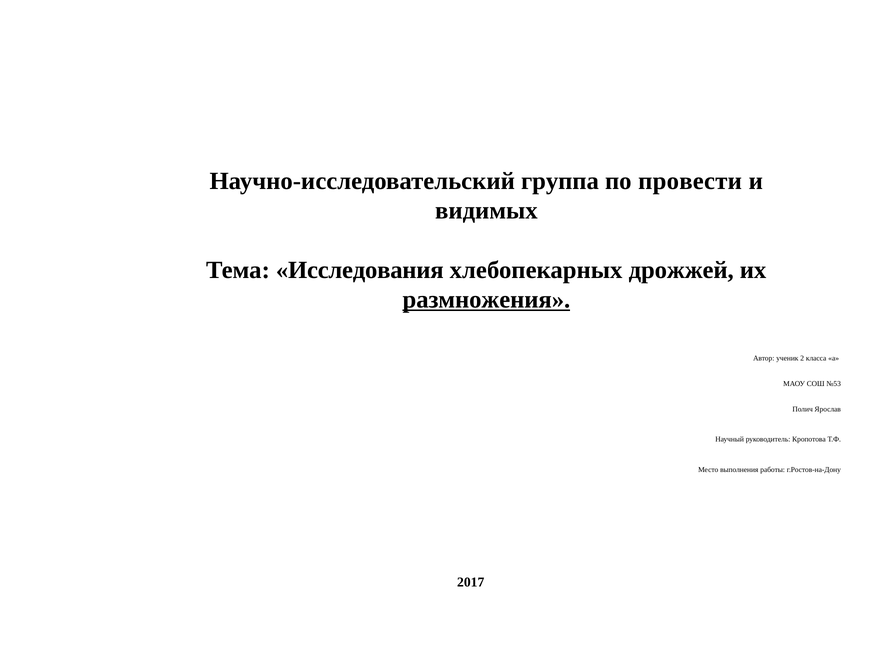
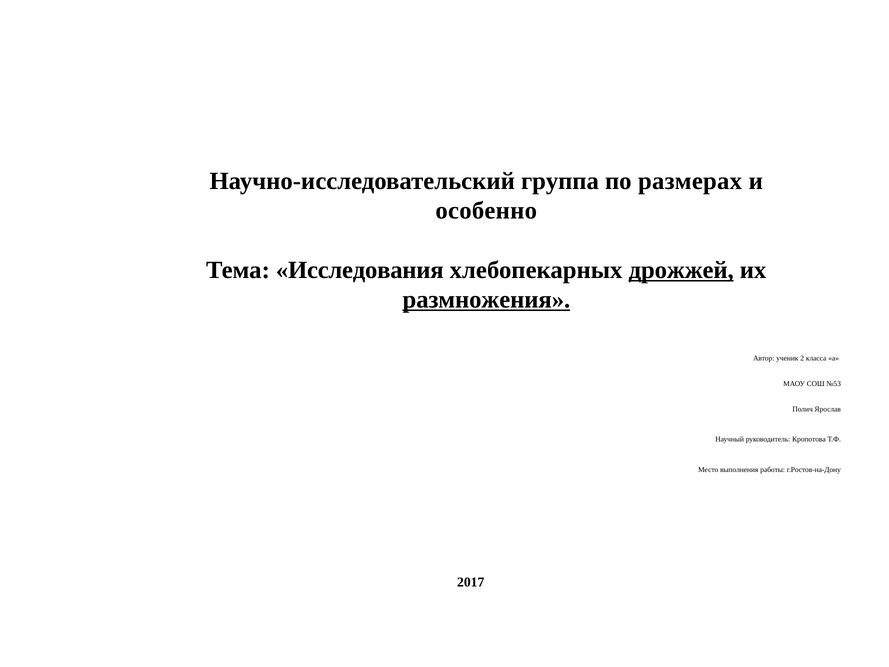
провести: провести -> размерах (690, 181)
видимых: видимых -> особенно (486, 211)
дрожжей underline: none -> present (681, 270)
